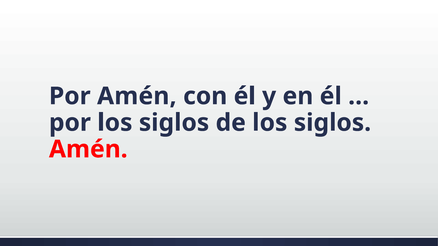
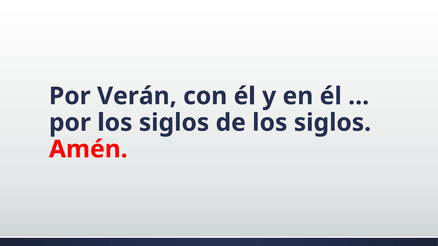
Por Amén: Amén -> Verán (137, 96)
